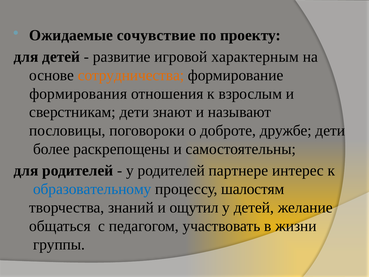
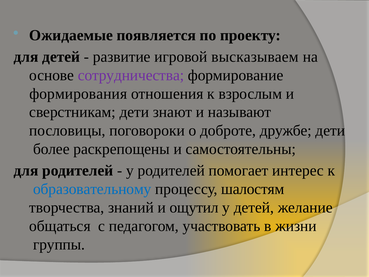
сочувствие: сочувствие -> появляется (156, 35)
характерным: характерным -> высказываем (255, 57)
сотрудничества colour: orange -> purple (131, 75)
партнере: партнере -> помогает (238, 170)
